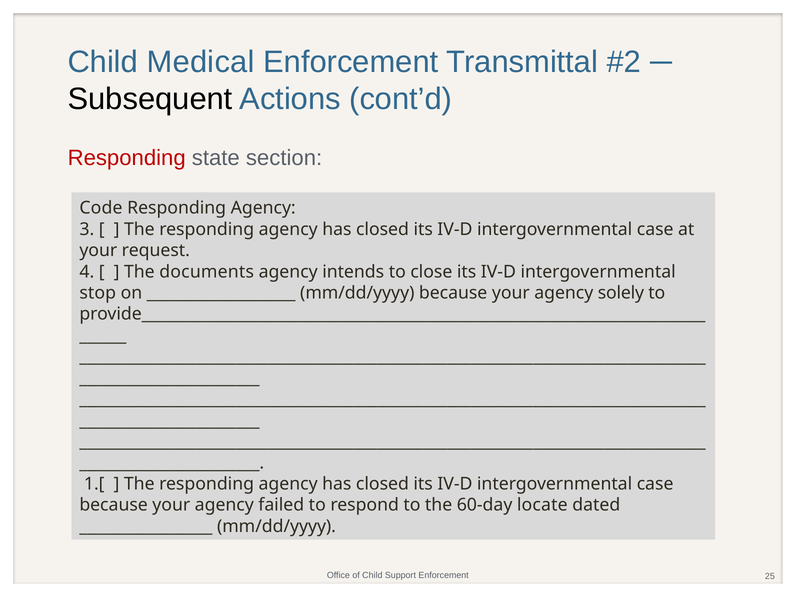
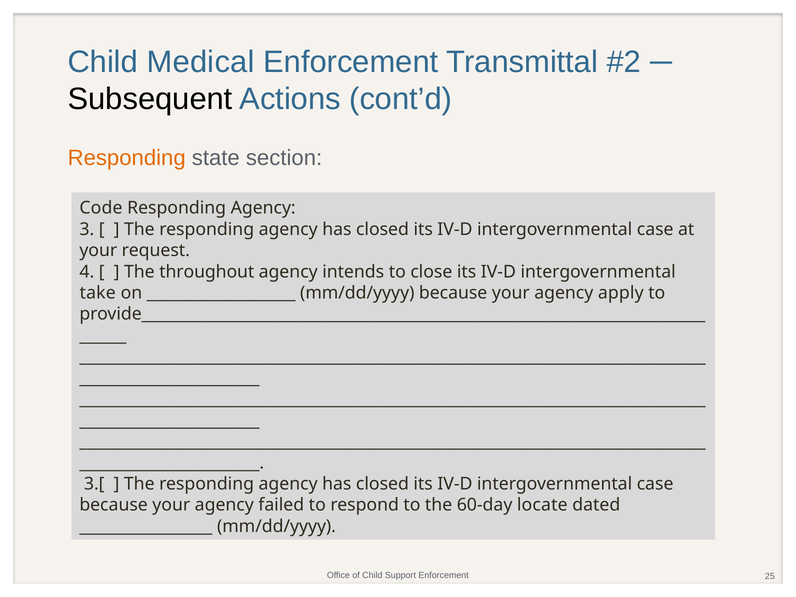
Responding colour: red -> orange (127, 158)
documents: documents -> throughout (207, 272)
stop: stop -> take (98, 293)
solely: solely -> apply (621, 293)
1.[: 1.[ -> 3.[ (94, 484)
